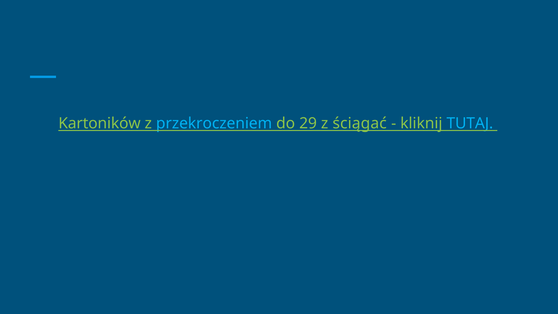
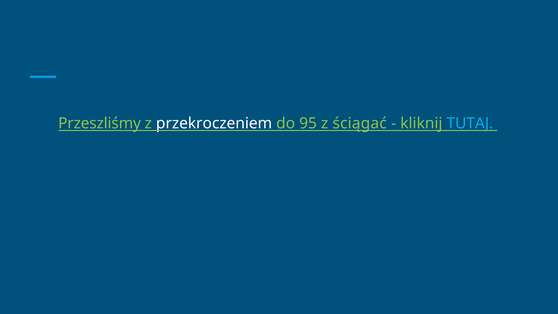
Kartoników: Kartoników -> Przeszliśmy (100, 123)
przekroczeniem colour: light blue -> white (214, 123)
29: 29 -> 95 (308, 123)
